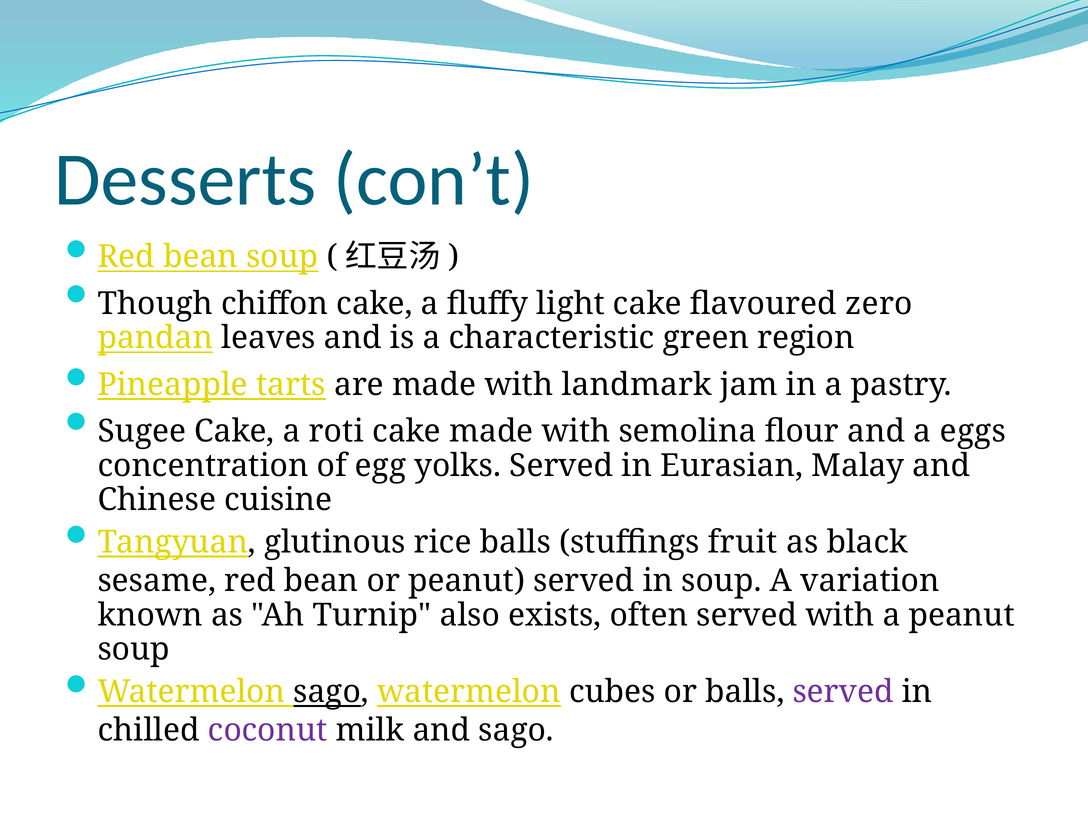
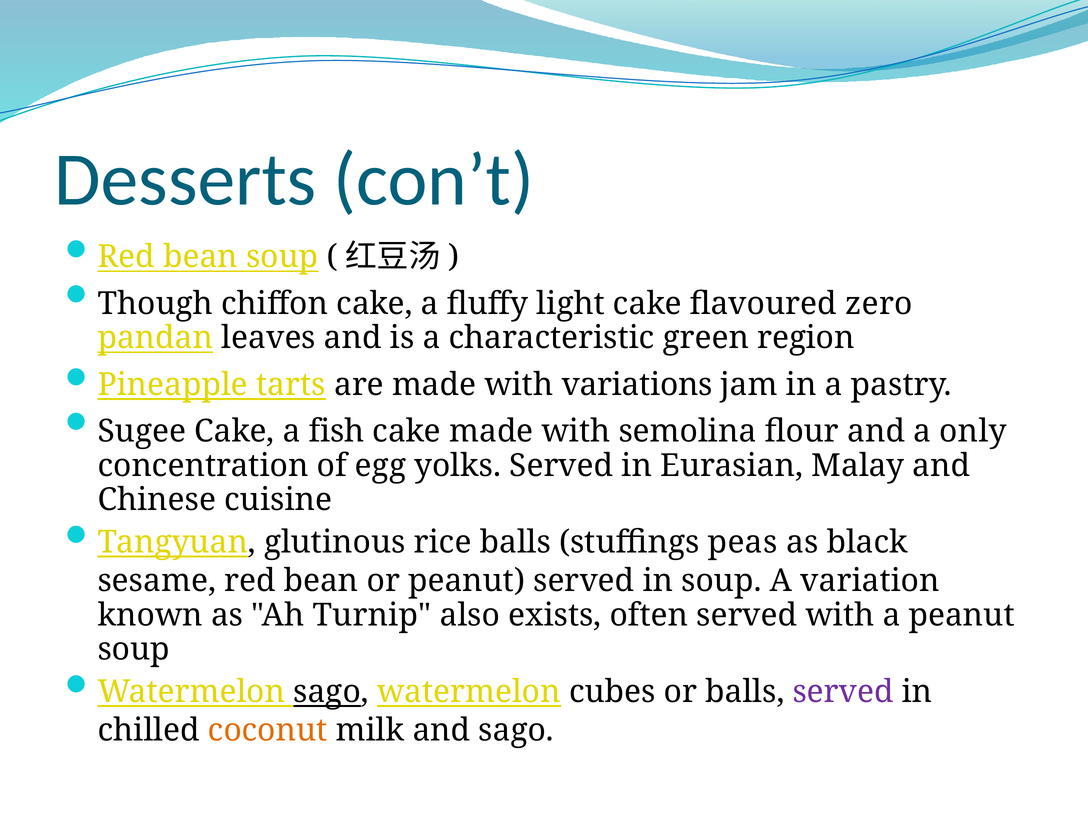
landmark: landmark -> variations (637, 385)
roti: roti -> fish (337, 431)
eggs: eggs -> only (973, 431)
fruit: fruit -> peas (743, 542)
coconut colour: purple -> orange (268, 730)
